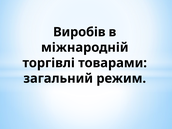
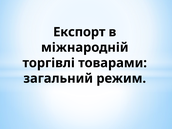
Виробів: Виробів -> Експорт (79, 32)
